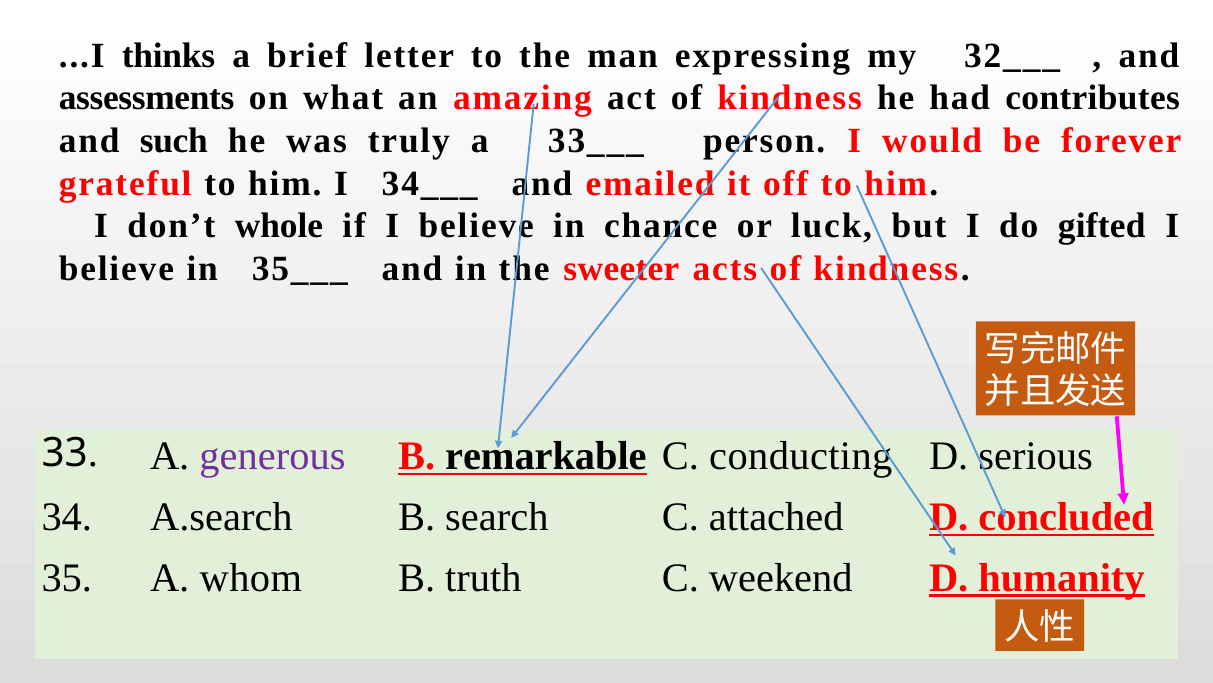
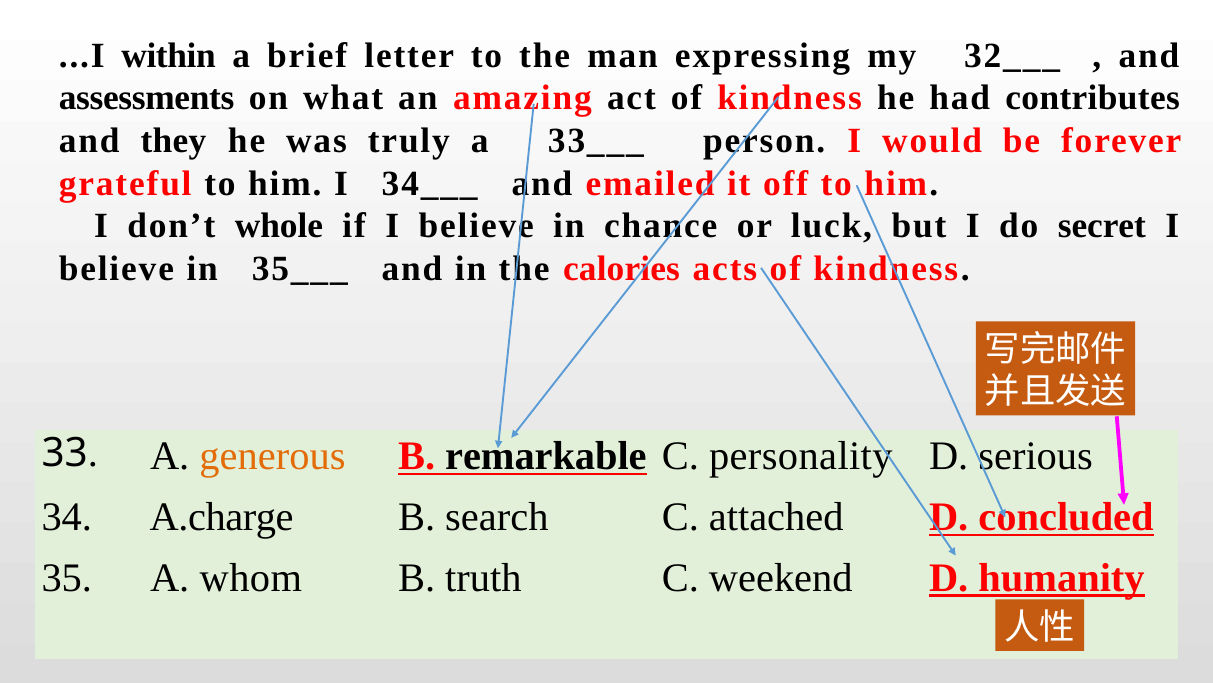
thinks: thinks -> within (169, 56)
such: such -> they (173, 141)
gifted: gifted -> secret (1102, 226)
sweeter: sweeter -> calories (622, 268)
generous colour: purple -> orange (272, 456)
conducting: conducting -> personality (801, 456)
A.search: A.search -> A.charge (222, 516)
